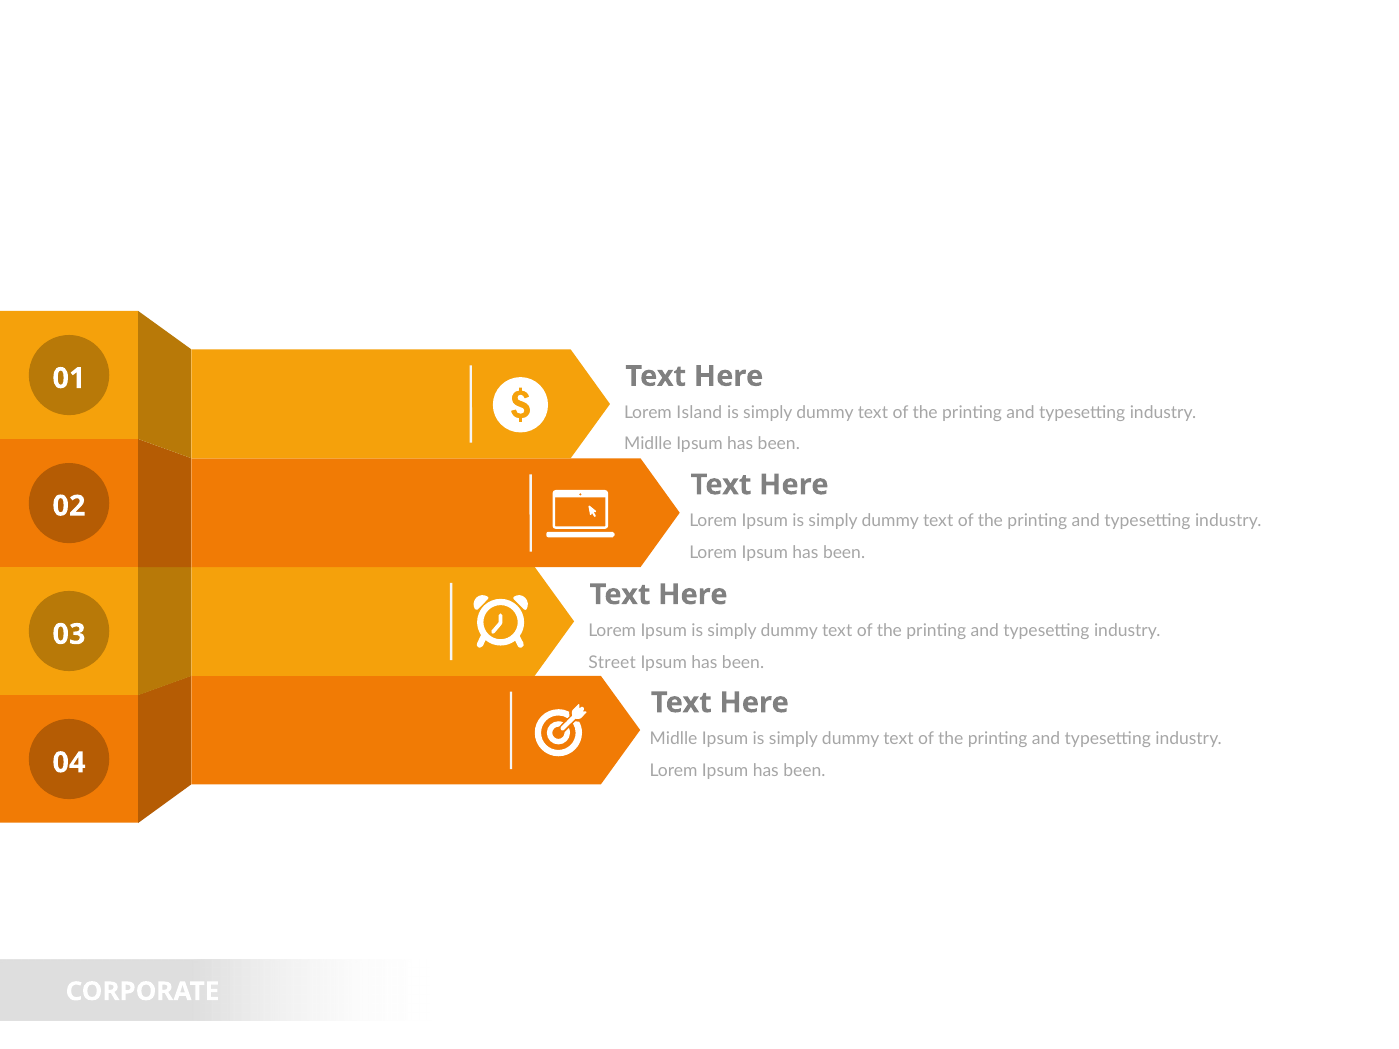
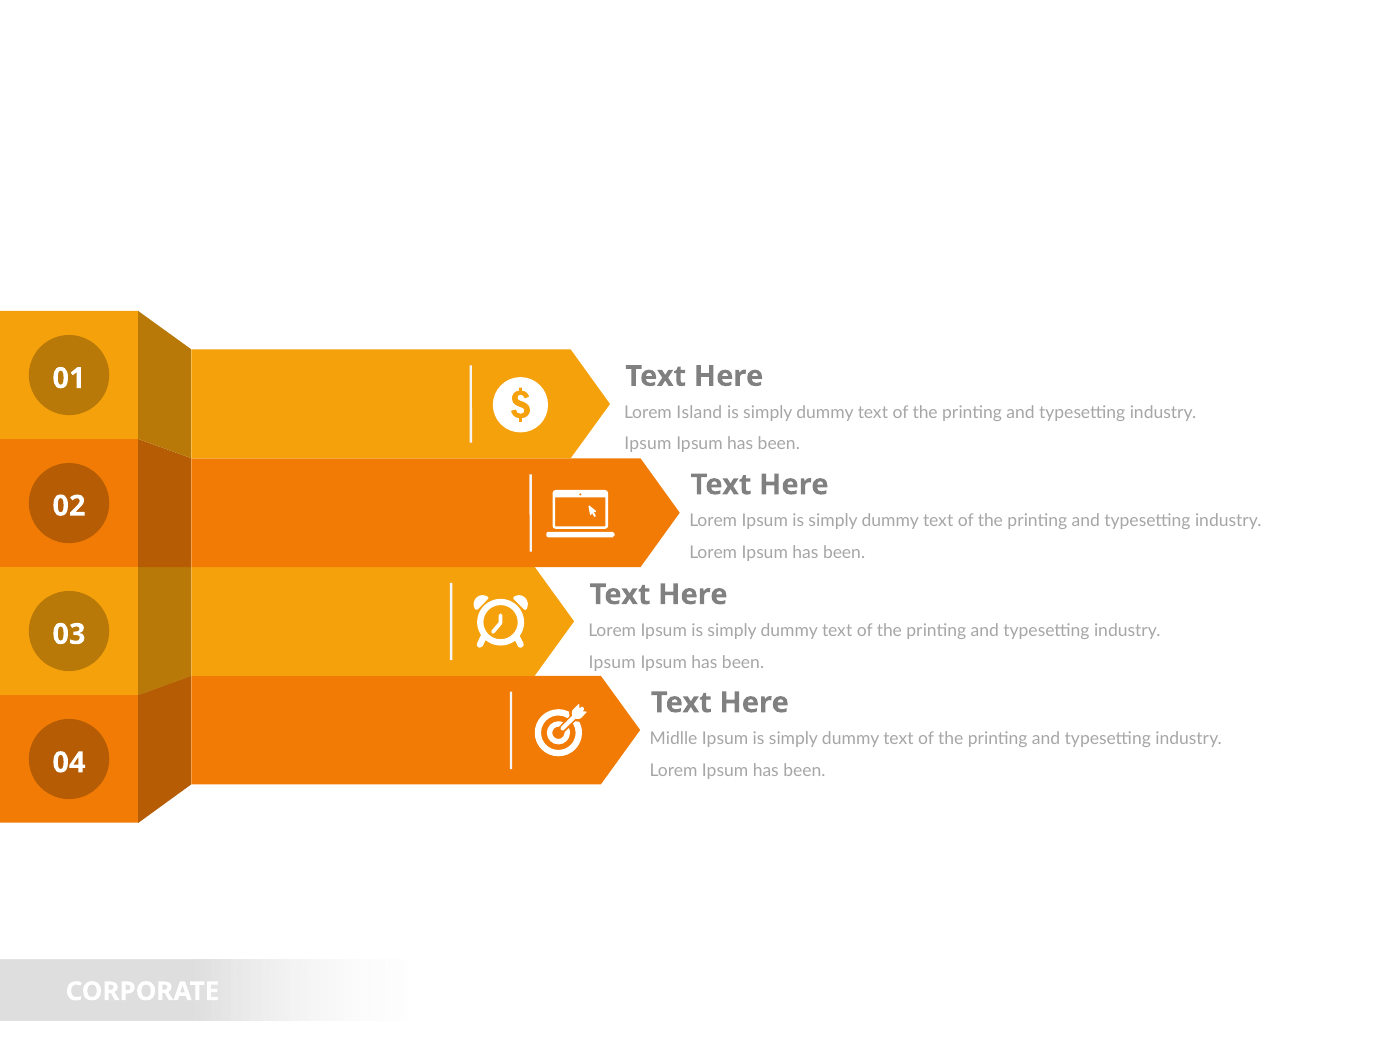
Midlle: Midlle -> Ipsum (648, 444)
Street: Street -> Ipsum (612, 662)
